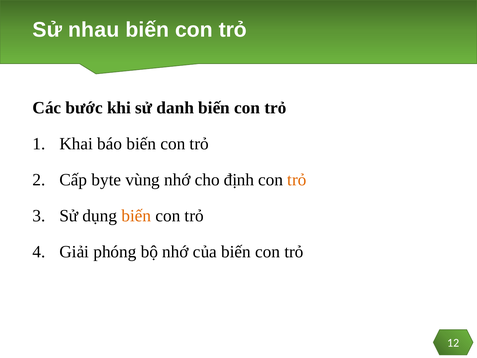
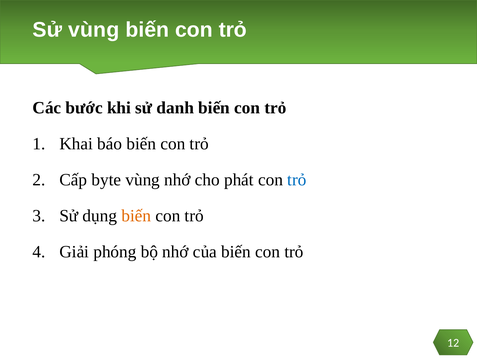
Sử nhau: nhau -> vùng (94, 30)
định: định -> phát (239, 180)
trỏ colour: orange -> blue (297, 180)
